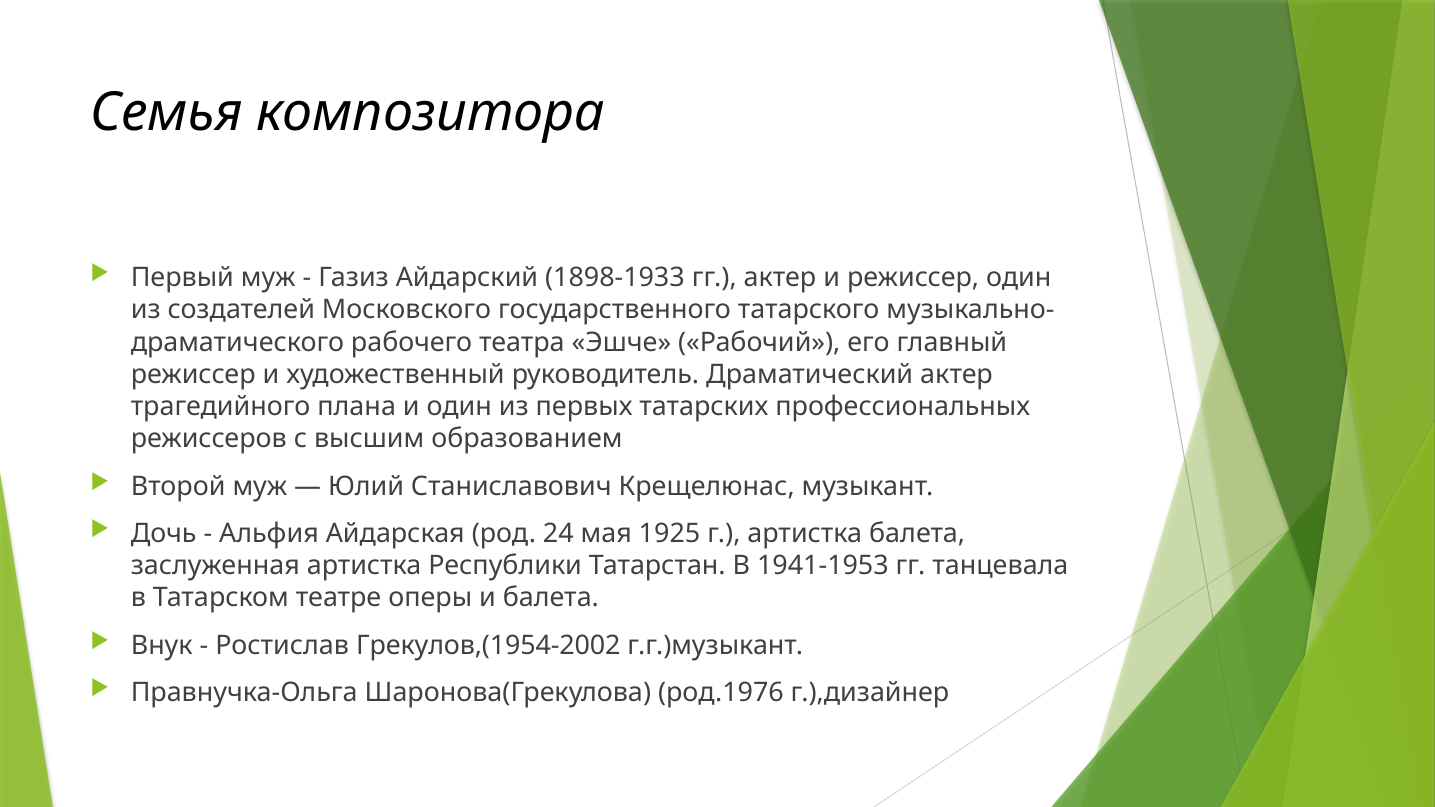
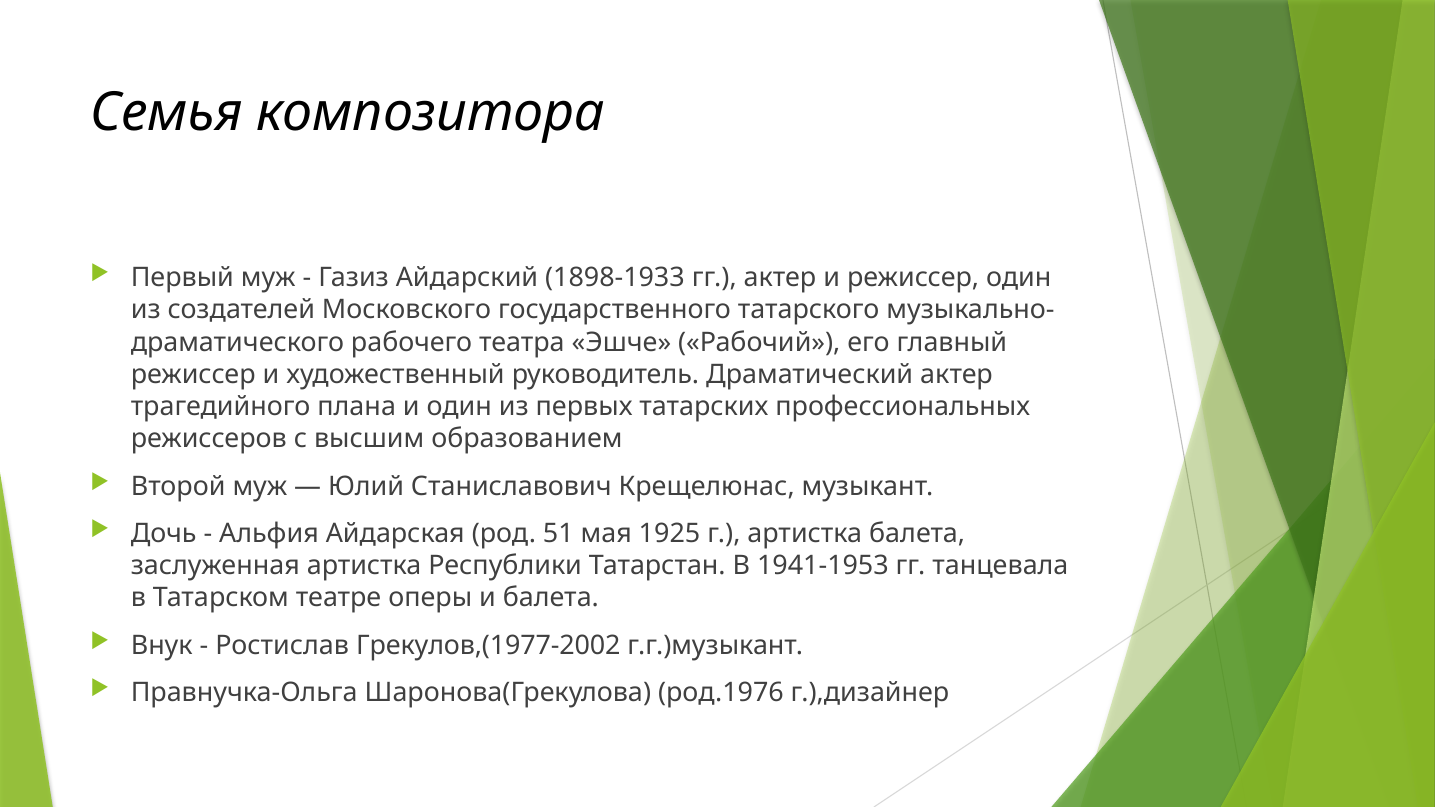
24: 24 -> 51 (558, 534)
Грекулов,(1954-2002: Грекулов,(1954-2002 -> Грекулов,(1977-2002 (488, 645)
